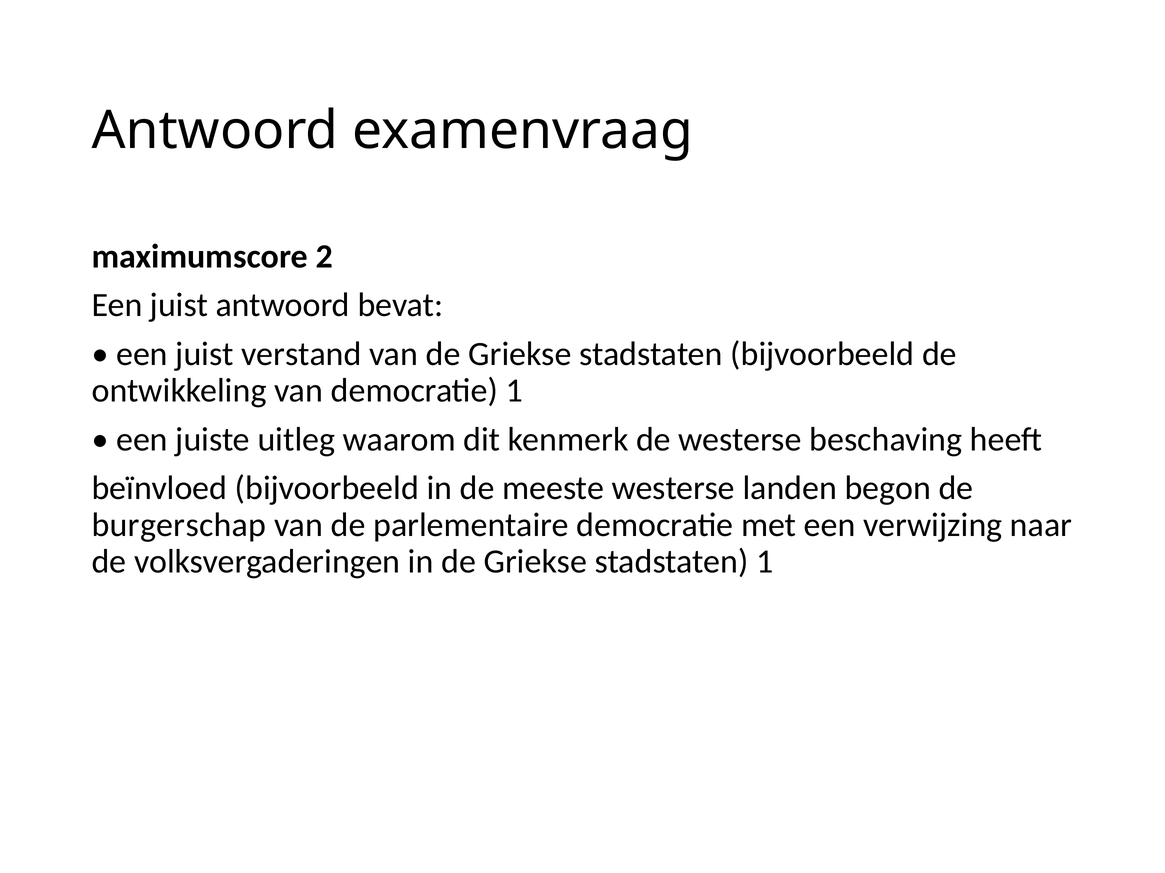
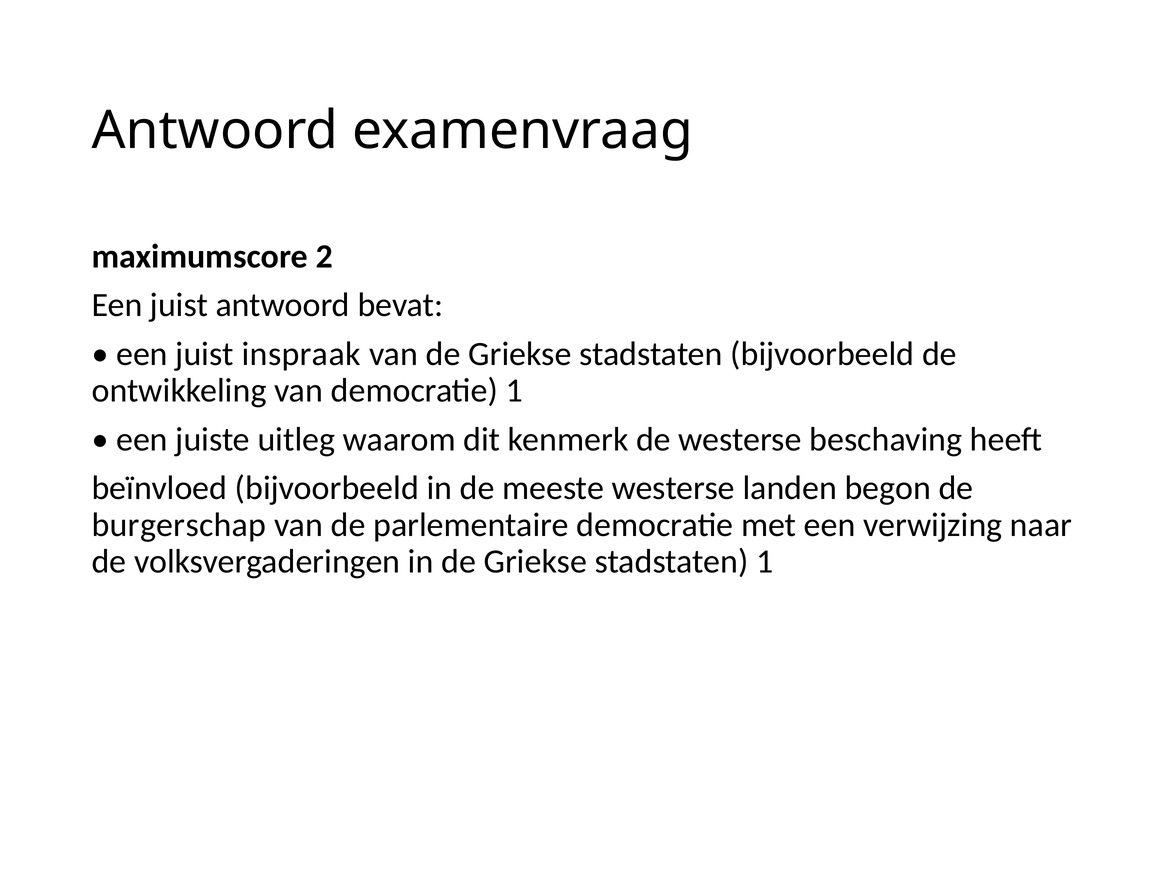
verstand: verstand -> inspraak (301, 354)
